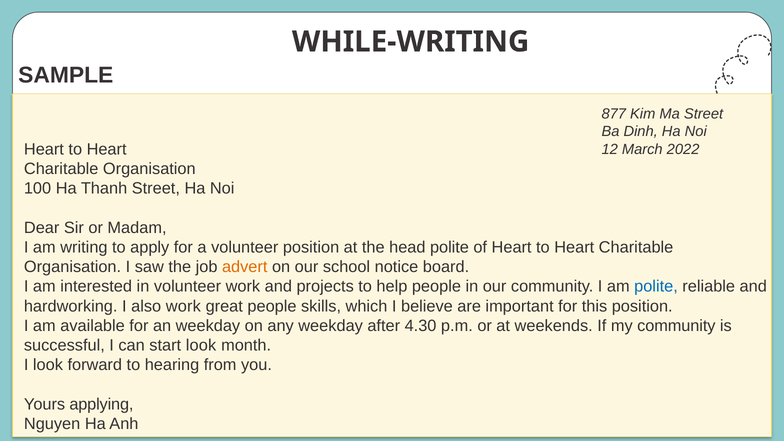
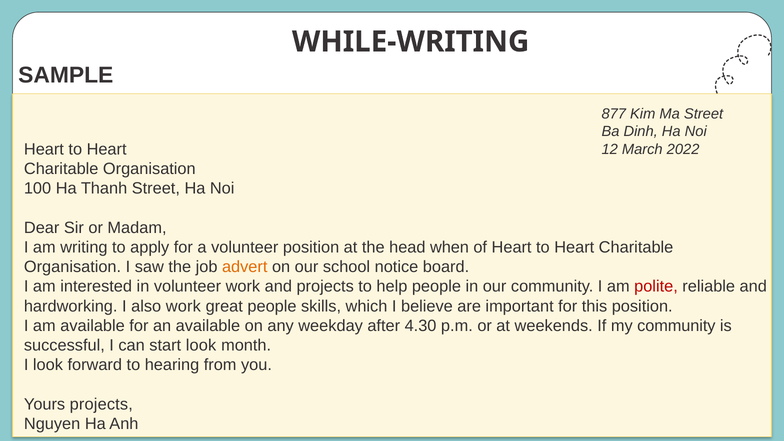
head polite: polite -> when (449, 247)
polite colour: blue -> red (656, 286)
an weekday: weekday -> available (208, 326)
Yours applying: applying -> projects (101, 404)
